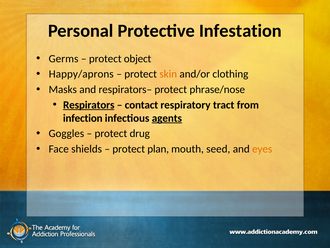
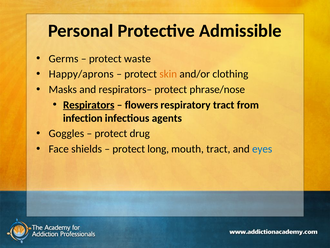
Infestation: Infestation -> Admissible (240, 31)
object: object -> waste (137, 59)
contact: contact -> flowers (141, 105)
agents underline: present -> none (167, 118)
plan: plan -> long (158, 149)
mouth seed: seed -> tract (218, 149)
eyes colour: orange -> blue (262, 149)
